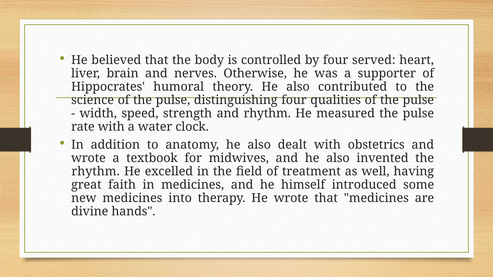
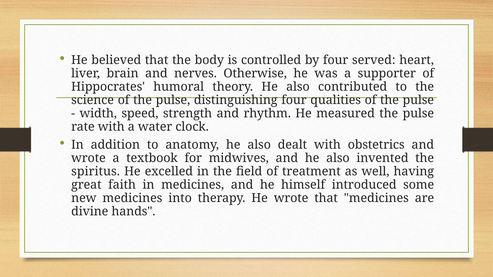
rhythm: rhythm -> spiritus (96, 172)
